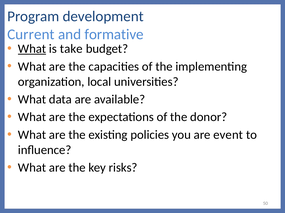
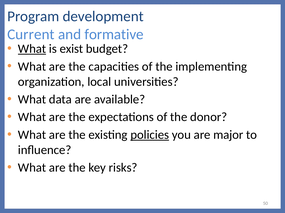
take: take -> exist (71, 49)
policies underline: none -> present (150, 135)
event: event -> major (228, 135)
